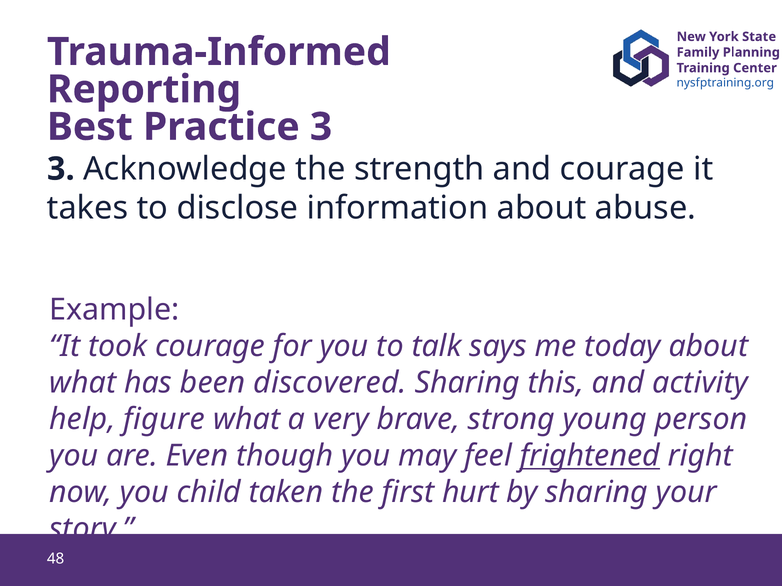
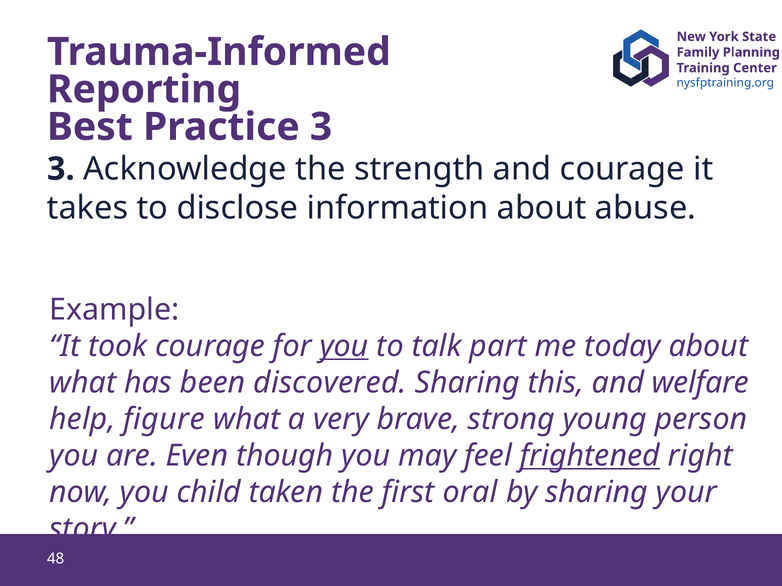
you underline: none -> present (344, 347)
says: says -> part (498, 347)
activity: activity -> welfare (700, 383)
hurt: hurt -> oral (470, 493)
